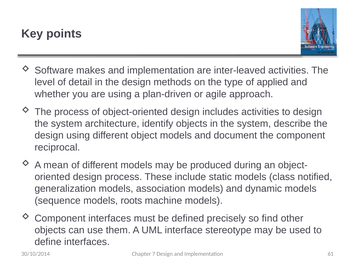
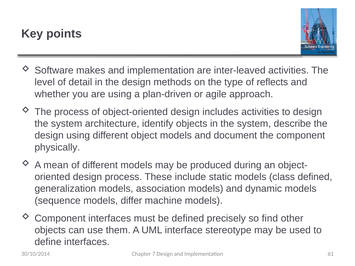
applied: applied -> reflects (272, 82)
reciprocal: reciprocal -> physically (57, 147)
class notified: notified -> defined (315, 177)
roots: roots -> differ (131, 201)
